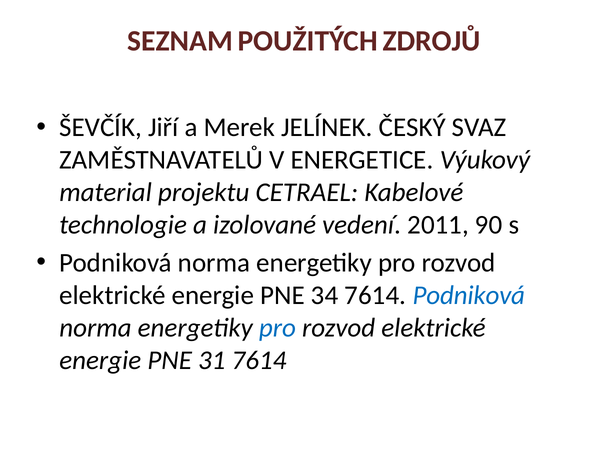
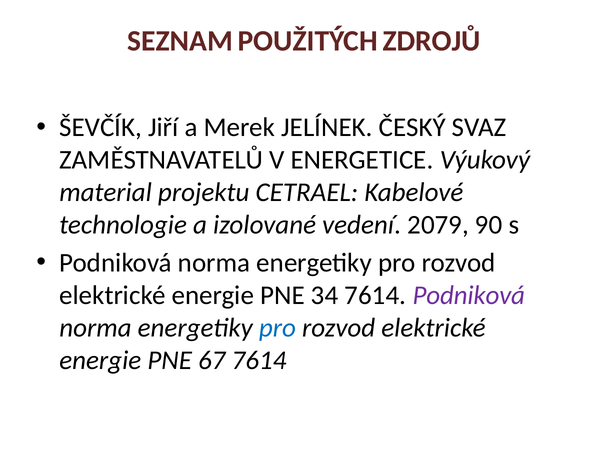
2011: 2011 -> 2079 (438, 225)
Podniková colour: blue -> purple (469, 295)
31: 31 -> 67 (212, 360)
